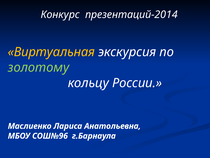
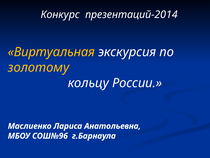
золотому colour: light green -> yellow (39, 67)
